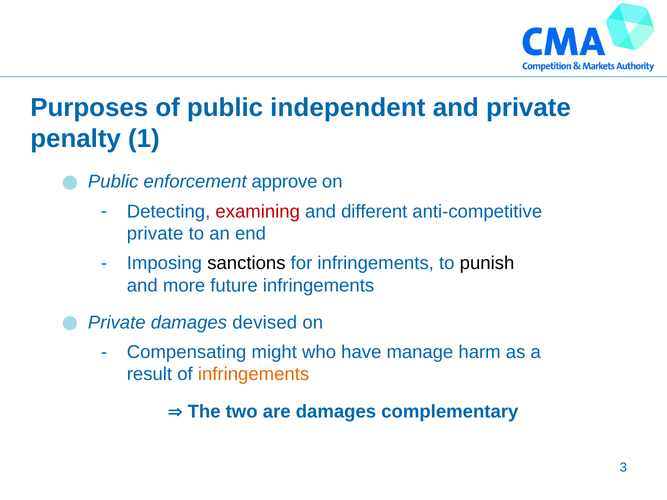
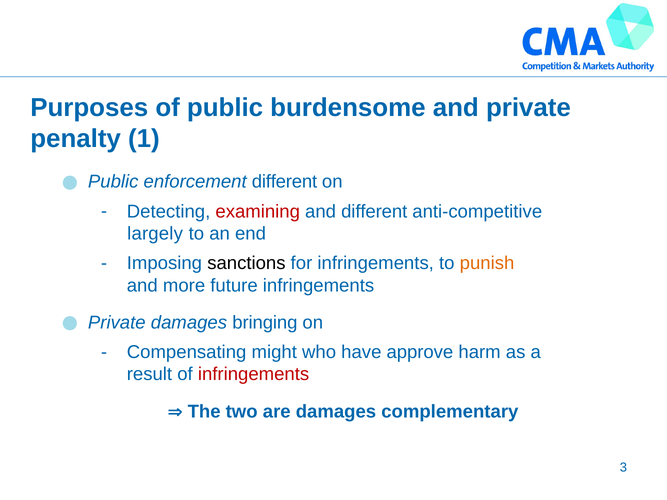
independent: independent -> burdensome (348, 108)
enforcement approve: approve -> different (285, 182)
private: private -> largely (155, 234)
punish colour: black -> orange (487, 263)
devised: devised -> bringing (265, 323)
manage: manage -> approve (420, 352)
infringements colour: orange -> red (254, 375)
